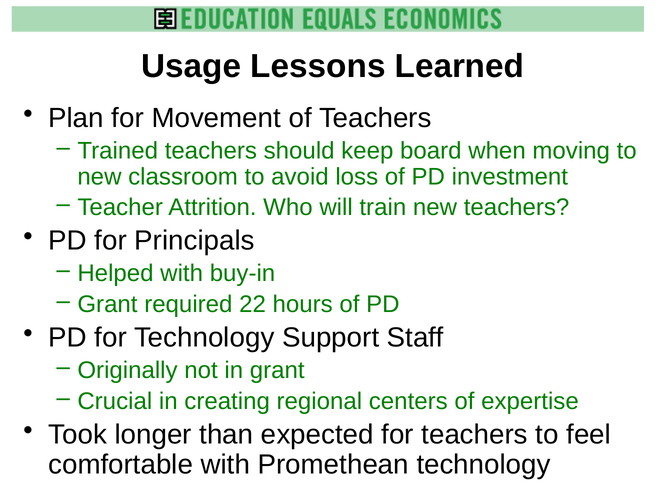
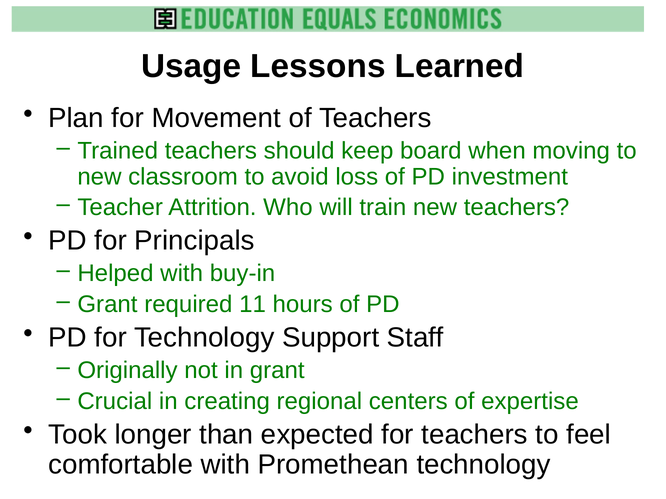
22: 22 -> 11 (253, 305)
